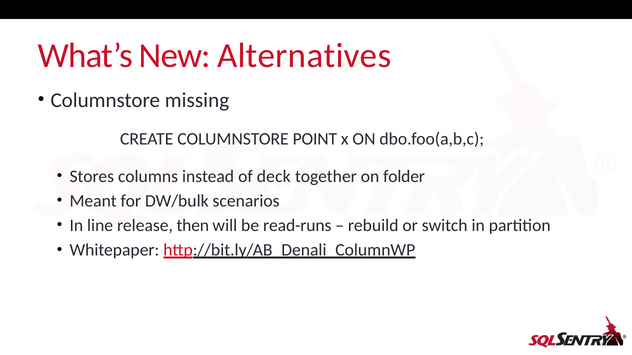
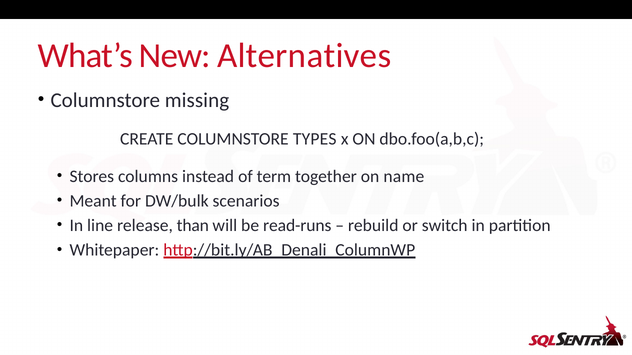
POINT: POINT -> TYPES (315, 139)
deck: deck -> term (274, 177)
folder: folder -> name (404, 177)
then: then -> than (193, 226)
